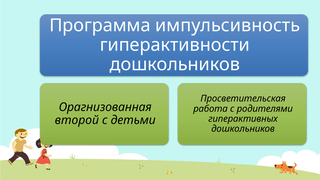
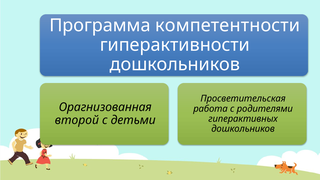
импульсивность: импульсивность -> компетентности (228, 26)
